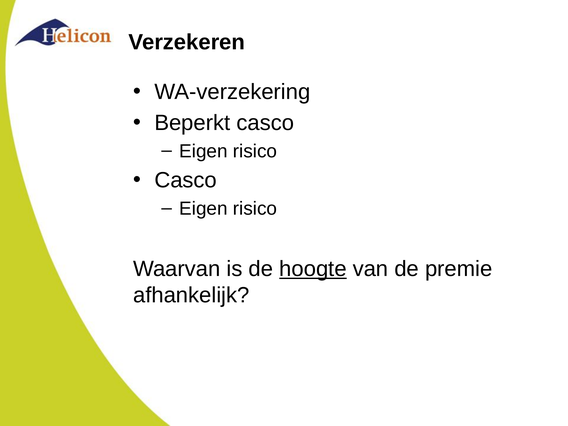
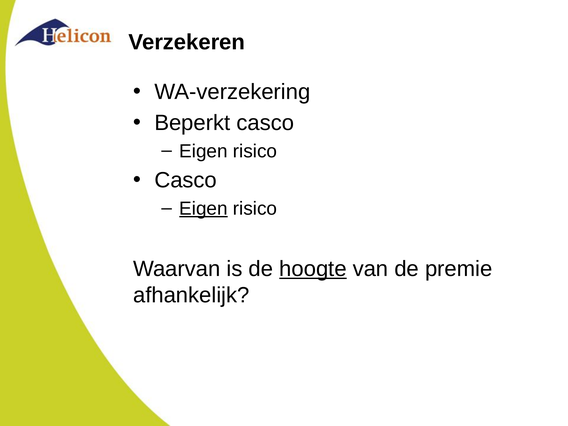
Eigen underline: none -> present (203, 209)
